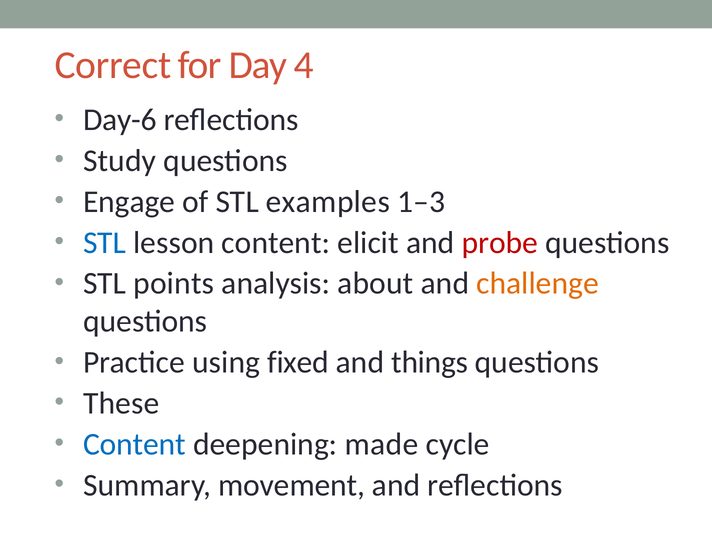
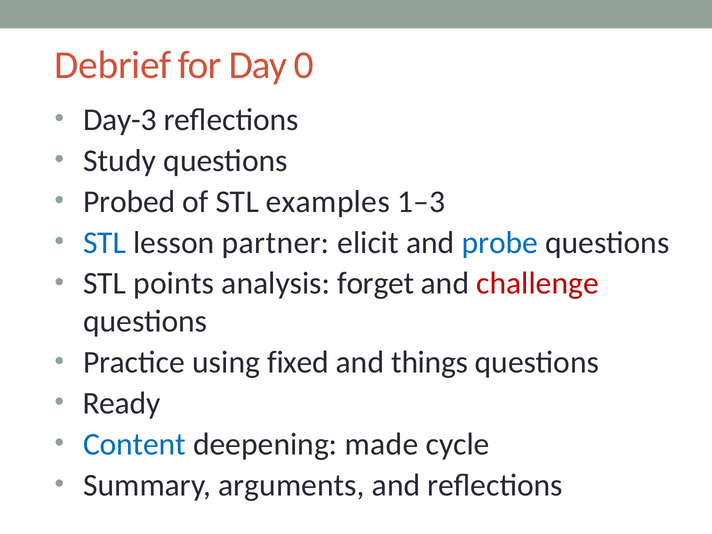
Correct: Correct -> Debrief (113, 65)
4: 4 -> 0 (304, 65)
Day-6: Day-6 -> Day-3 (120, 120)
Engage: Engage -> Probed (129, 202)
lesson content: content -> partner (276, 243)
probe colour: red -> blue (500, 243)
about: about -> forget (376, 284)
challenge colour: orange -> red (538, 284)
These: These -> Ready (121, 403)
movement: movement -> arguments (291, 485)
